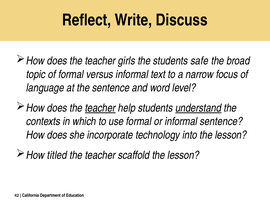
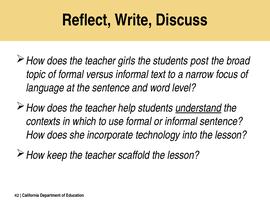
safe: safe -> post (200, 61)
teacher underline: present -> none (100, 108)
titled: titled -> keep (57, 156)
